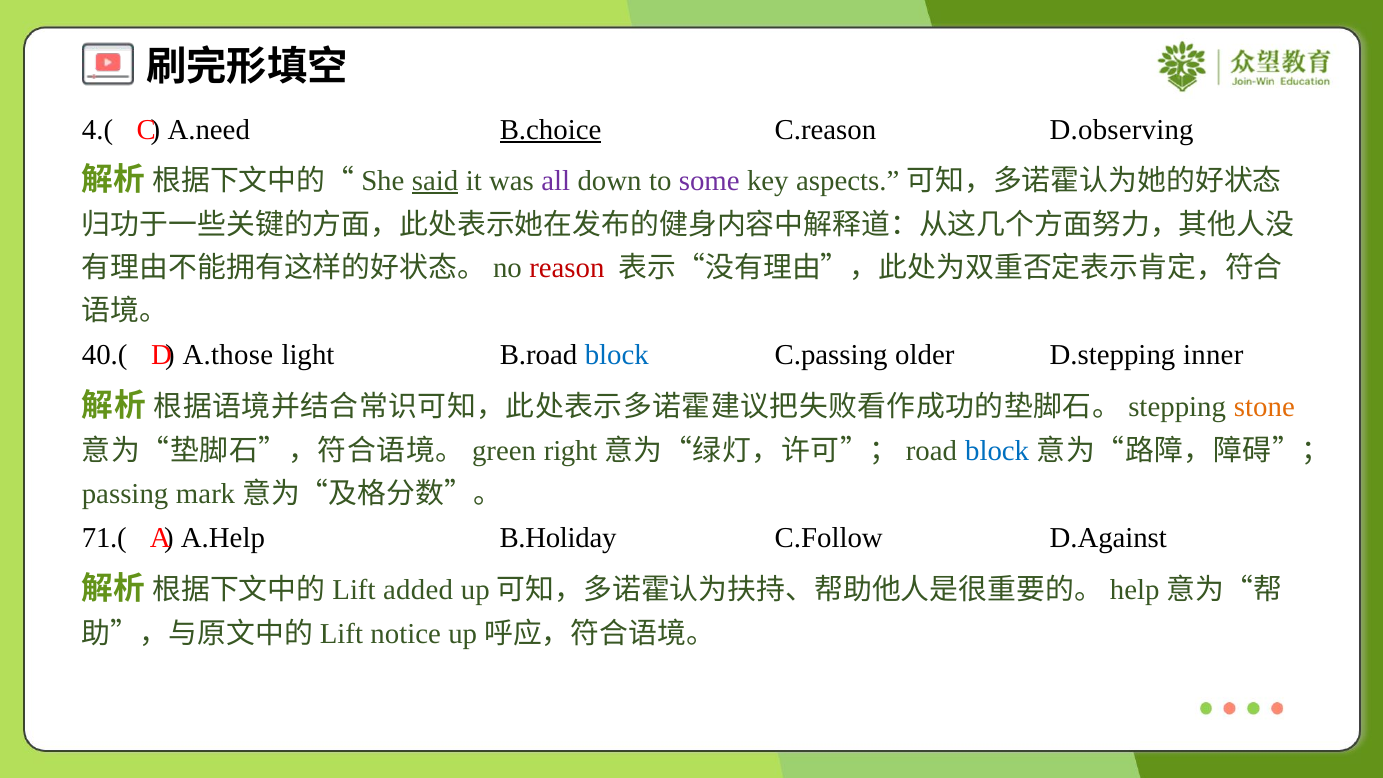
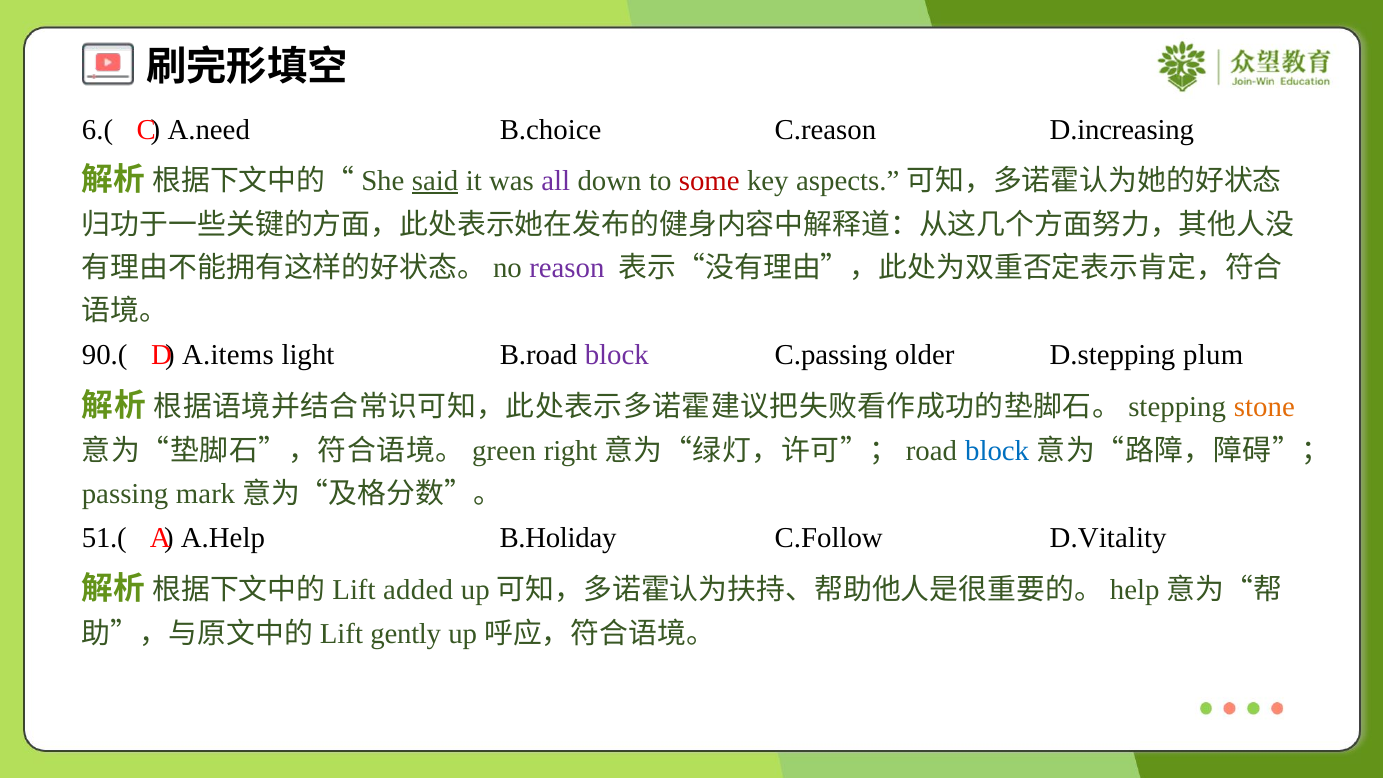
4.(: 4.( -> 6.( (98, 130)
B.choice underline: present -> none (551, 130)
D.observing: D.observing -> D.increasing (1122, 130)
some colour: purple -> red (709, 181)
reason colour: red -> purple (567, 268)
40.(: 40.( -> 90.( (105, 355)
A.those: A.those -> A.items (228, 355)
block colour: blue -> purple (617, 355)
inner: inner -> plum (1213, 355)
71.(: 71.( -> 51.( (104, 538)
D.Against: D.Against -> D.Vitality (1108, 538)
notice: notice -> gently (406, 634)
